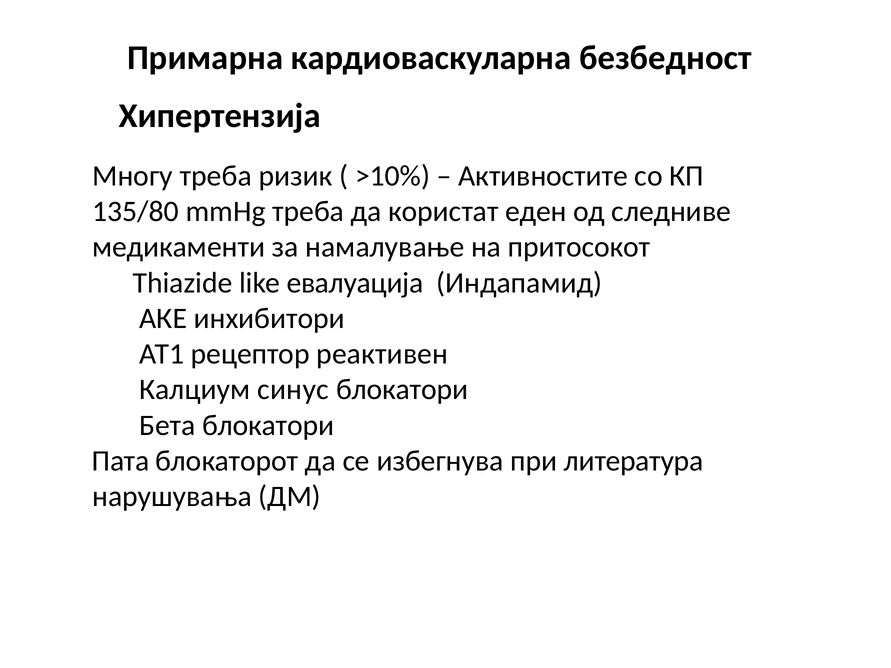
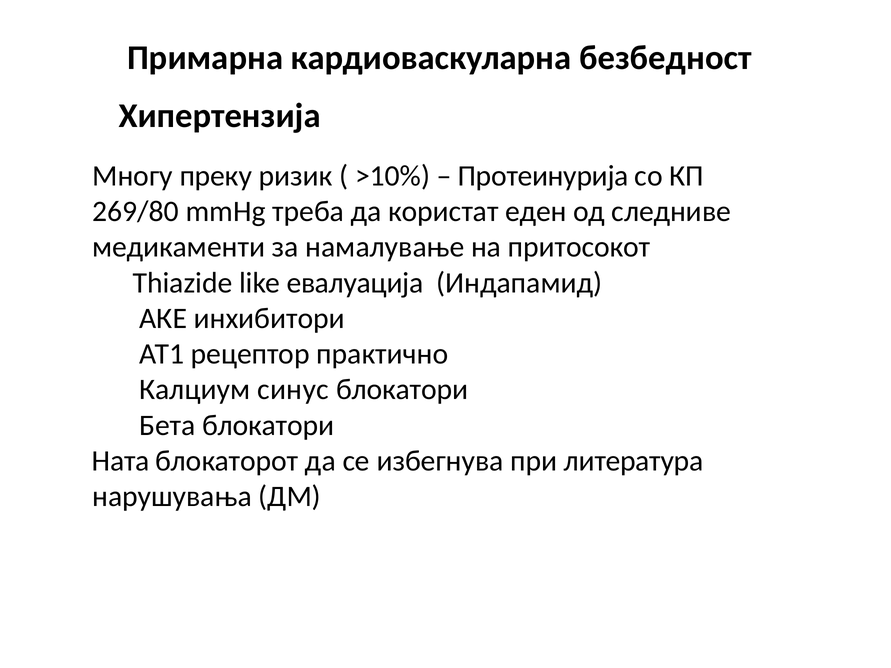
Многу треба: треба -> преку (216, 176)
Активностите: Активностите -> Протеинурија (543, 176)
135/80: 135/80 -> 269/80 (136, 212)
реактивен: реактивен -> практично (382, 354)
Пата: Пата -> Ната (121, 461)
